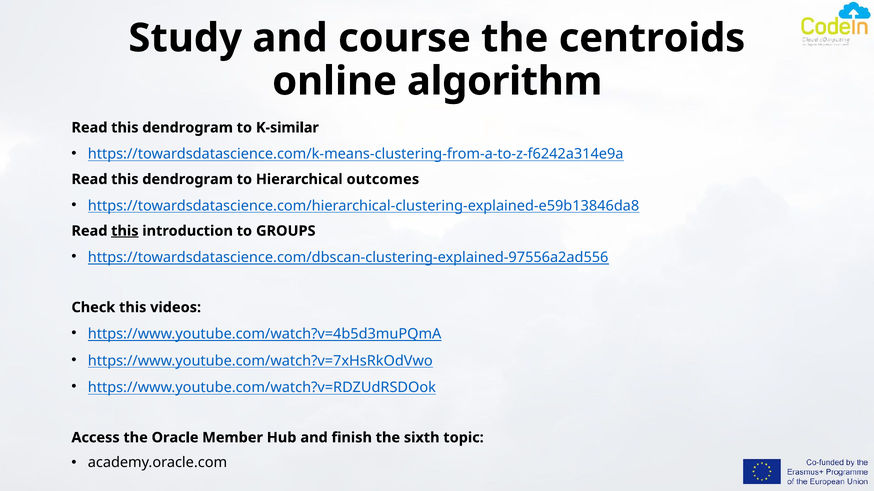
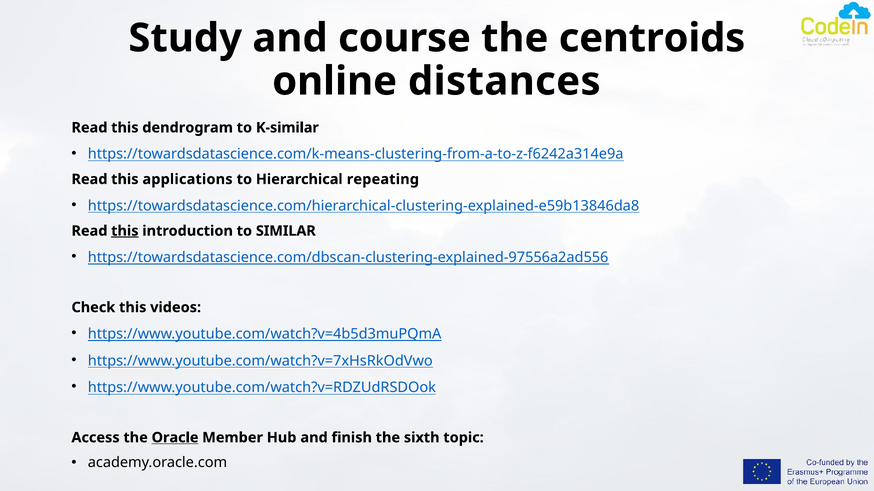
algorithm: algorithm -> distances (504, 81)
dendrogram: dendrogram -> applications (188, 180)
outcomes: outcomes -> repeating (383, 180)
GROUPS: GROUPS -> SIMILAR (286, 231)
Oracle underline: none -> present (175, 438)
